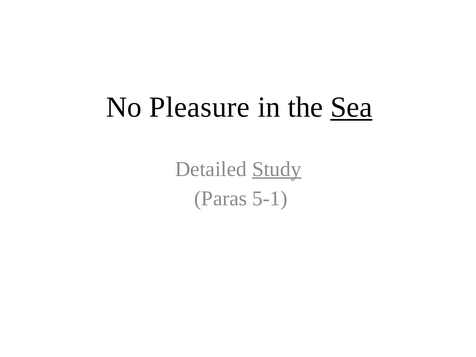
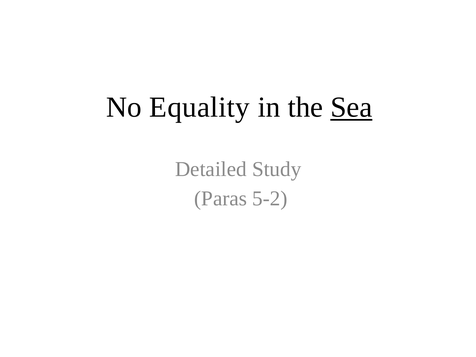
Pleasure: Pleasure -> Equality (200, 107)
Study underline: present -> none (277, 169)
5-1: 5-1 -> 5-2 (270, 199)
